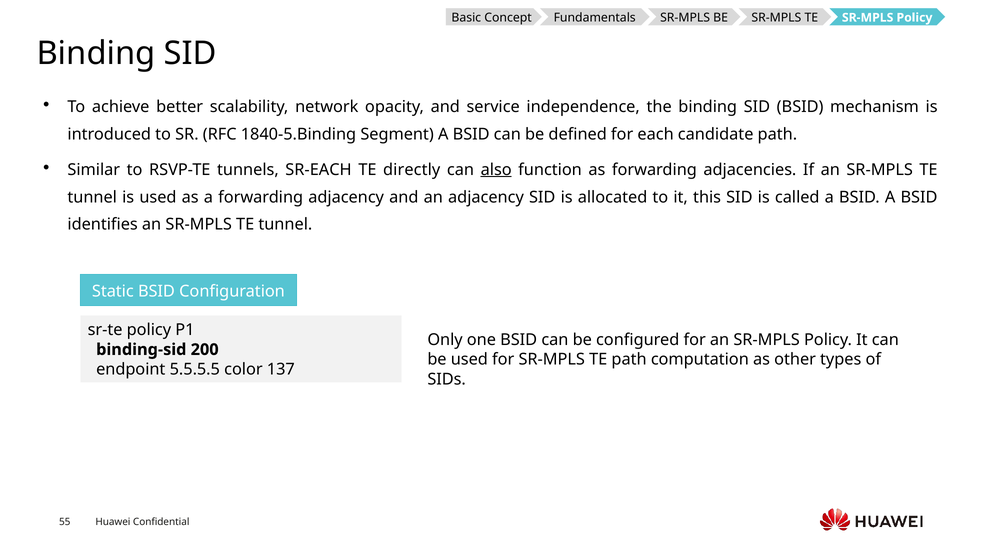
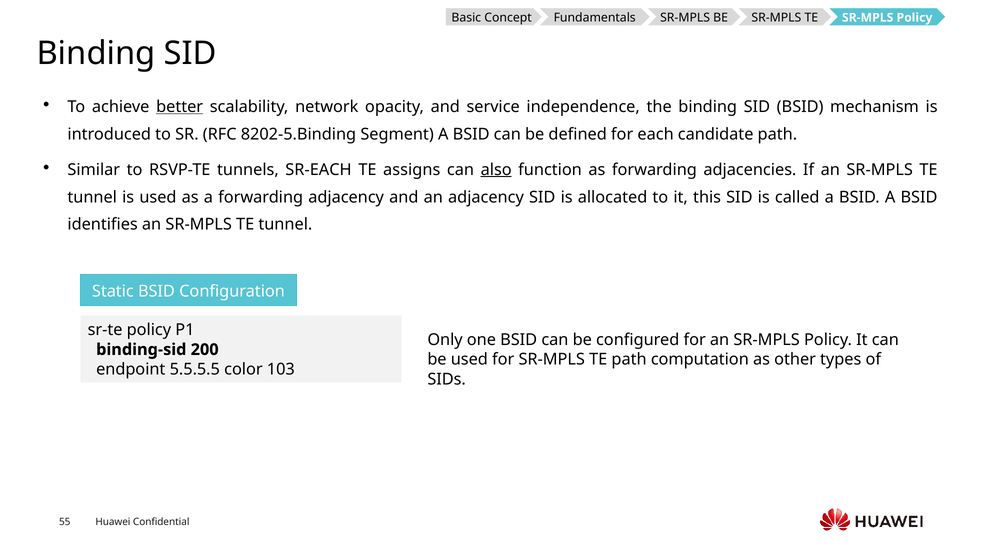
better underline: none -> present (180, 107)
1840-5.Binding: 1840-5.Binding -> 8202-5.Binding (298, 134)
directly: directly -> assigns (412, 170)
137: 137 -> 103 (281, 369)
